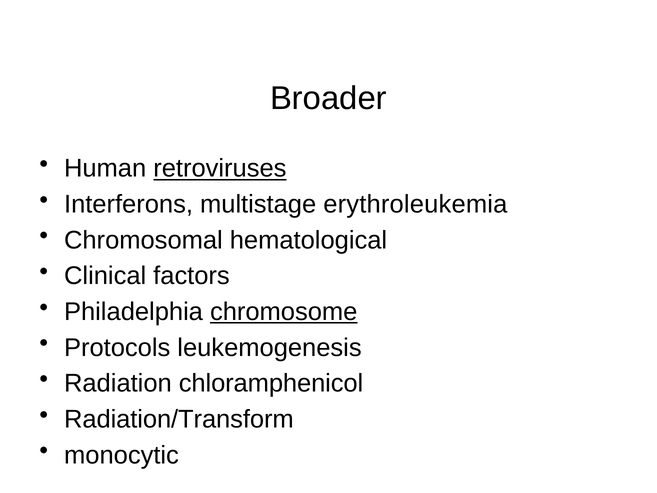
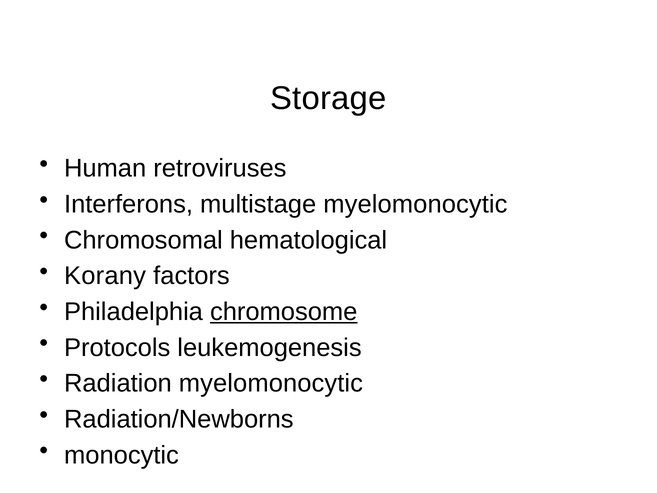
Broader: Broader -> Storage (328, 99)
retroviruses underline: present -> none (220, 168)
multistage erythroleukemia: erythroleukemia -> myelomonocytic (415, 204)
Clinical: Clinical -> Korany (105, 276)
Radiation chloramphenicol: chloramphenicol -> myelomonocytic (271, 383)
Radiation/Transform: Radiation/Transform -> Radiation/Newborns (179, 419)
